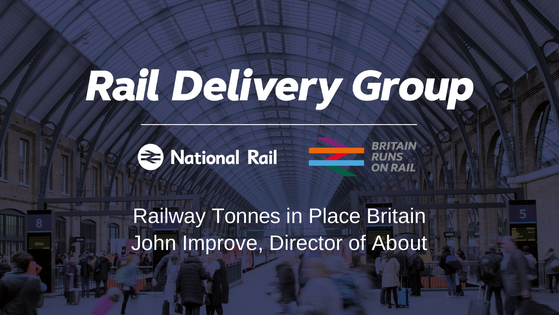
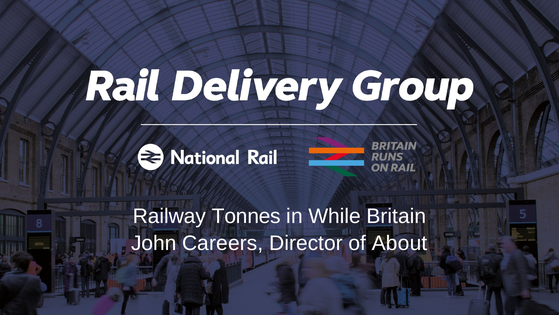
Place: Place -> While (335, 216)
Improve: Improve -> Careers (223, 243)
